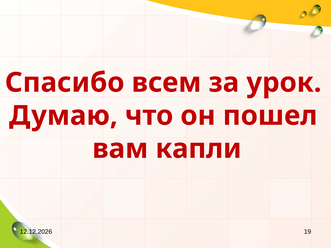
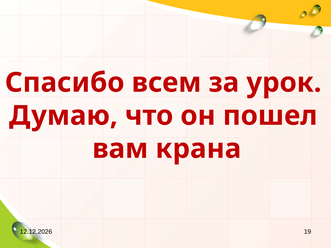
капли: капли -> крана (198, 149)
